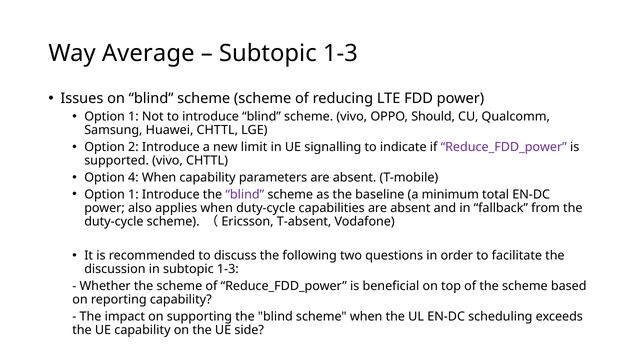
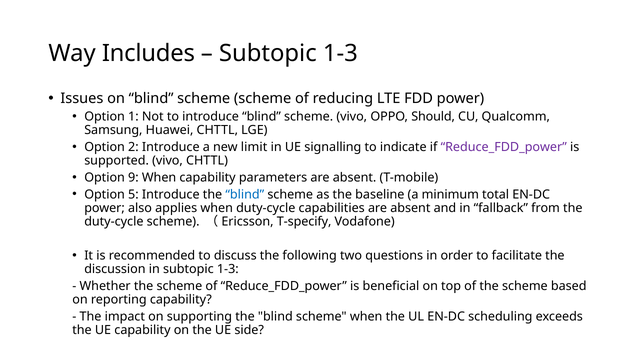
Average: Average -> Includes (148, 53)
4: 4 -> 9 (133, 177)
1: 1 -> 5 (133, 194)
blind colour: purple -> blue (245, 194)
T-absent: T-absent -> T-specify (304, 221)
